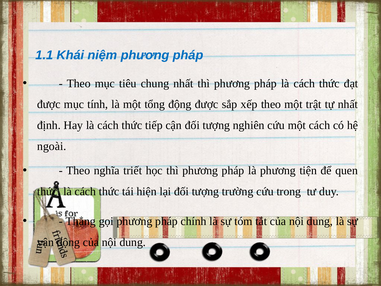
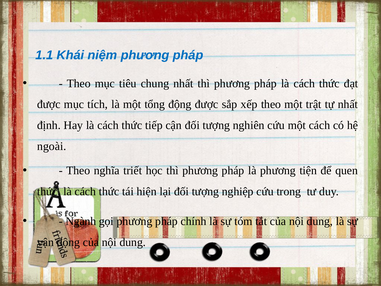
tính: tính -> tích (98, 104)
trường: trường -> nghiệp (238, 191)
Thẳng: Thẳng -> Ngành (81, 221)
